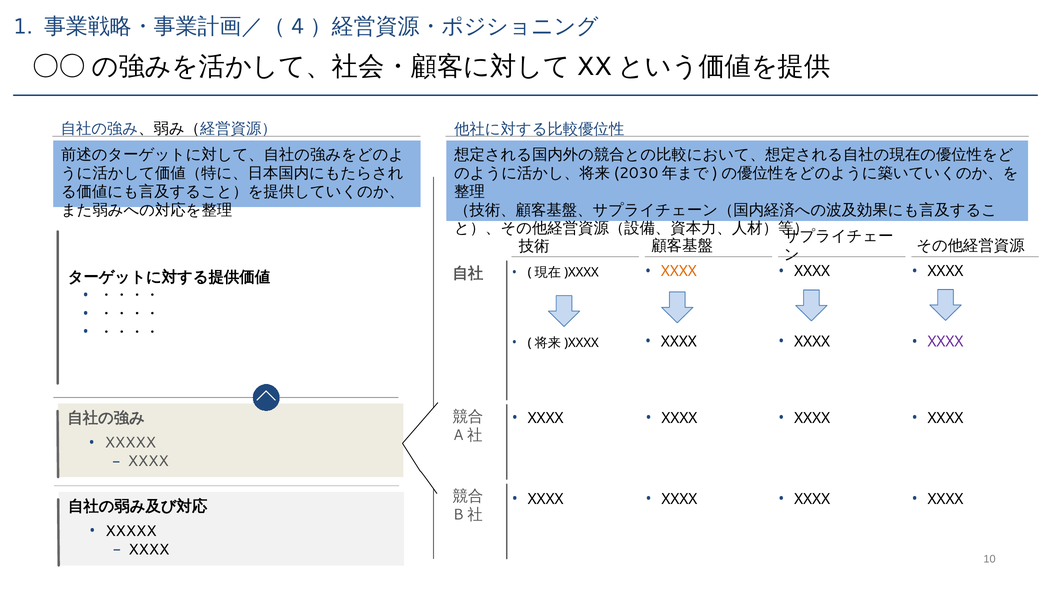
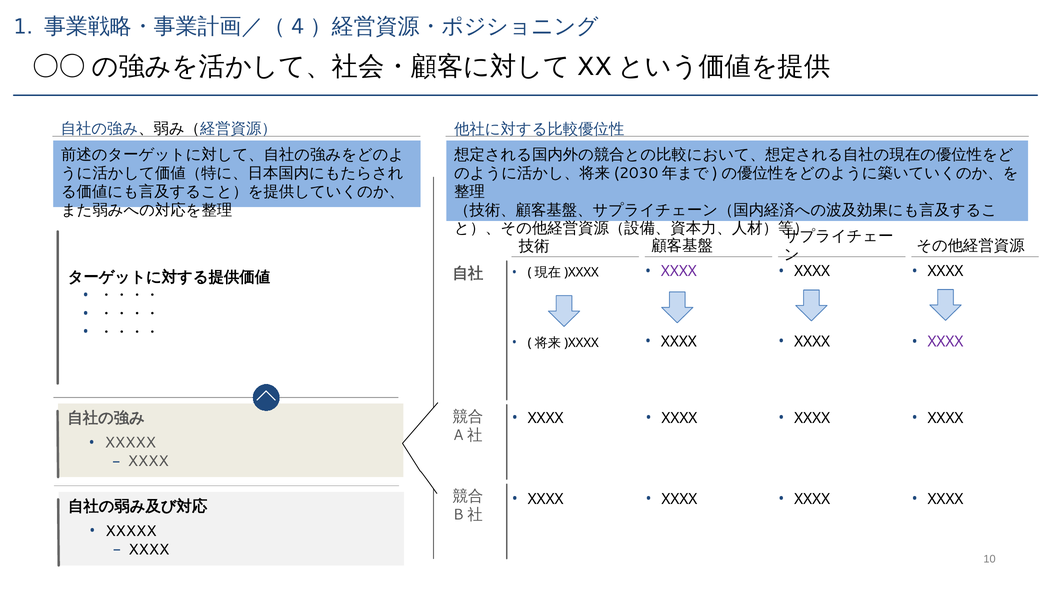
XXXX colour: orange -> purple (679, 271)
